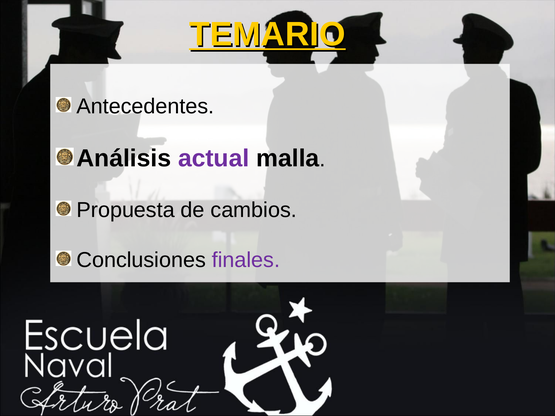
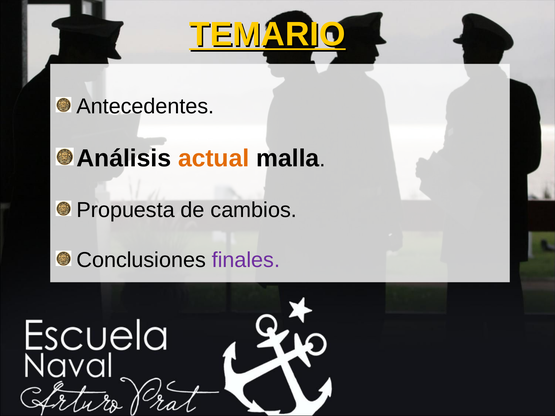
actual colour: purple -> orange (214, 158)
